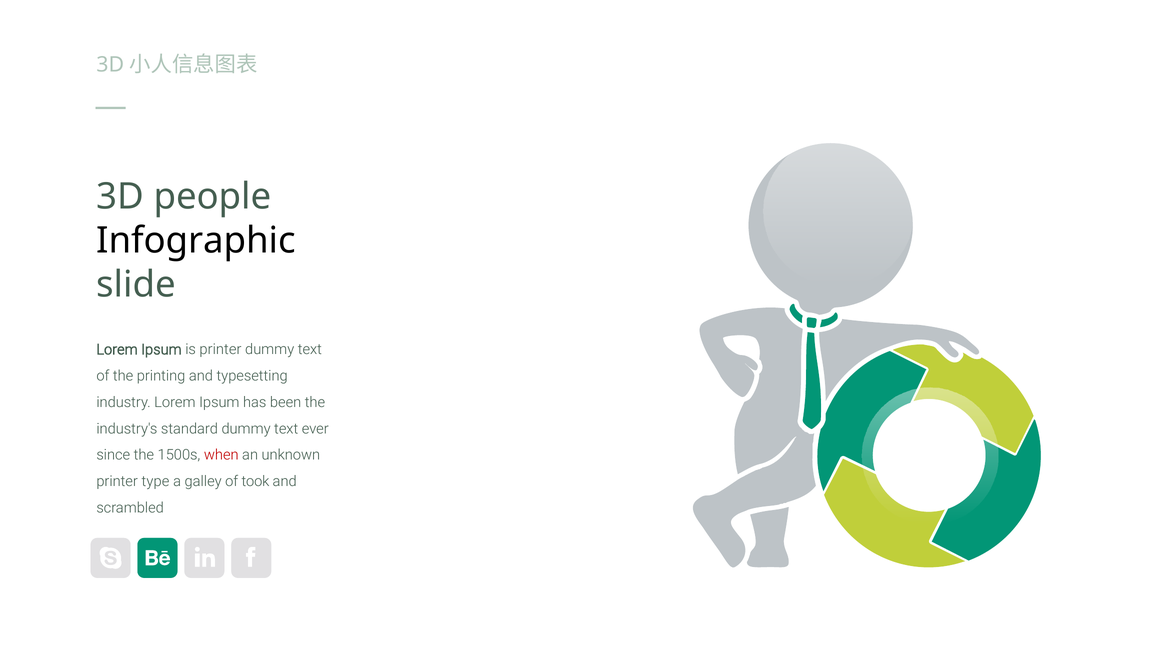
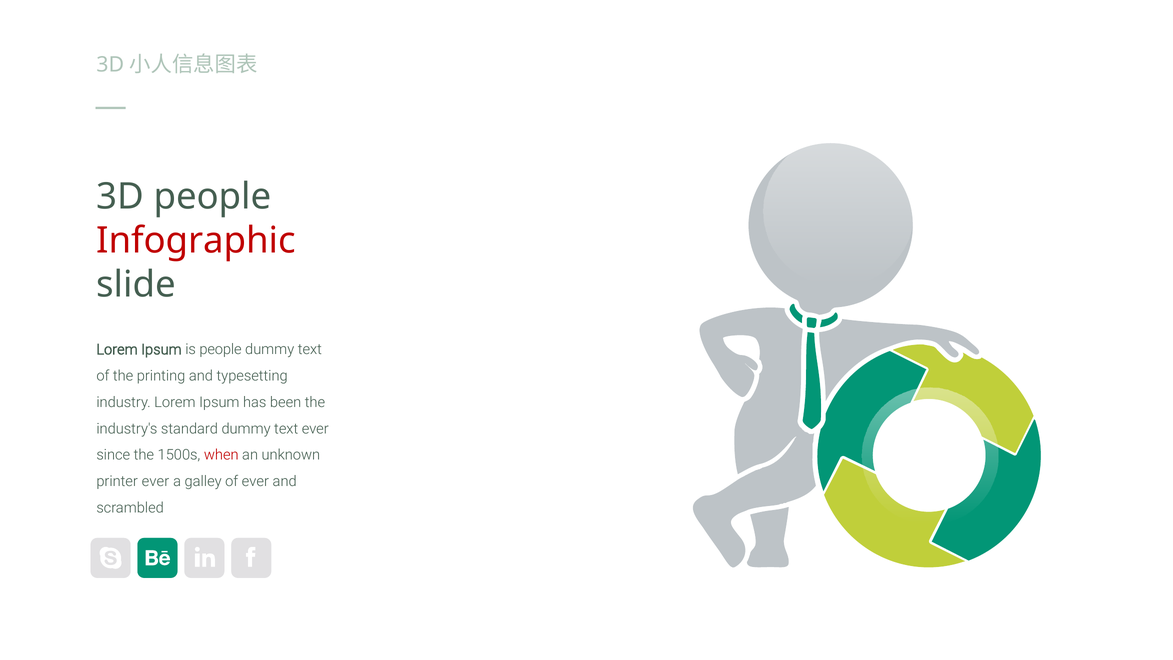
Infographic colour: black -> red (196, 241)
is printer: printer -> people (221, 349)
printer type: type -> ever (155, 481)
of took: took -> ever (255, 481)
